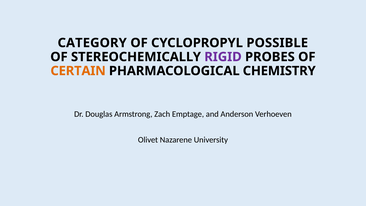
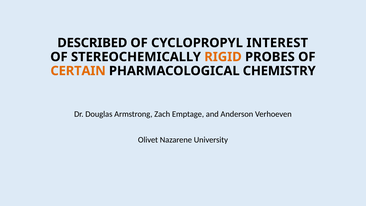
CATEGORY: CATEGORY -> DESCRIBED (92, 43)
POSSIBLE: POSSIBLE -> INTEREST (277, 43)
RIGID colour: purple -> orange (223, 57)
